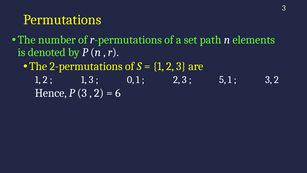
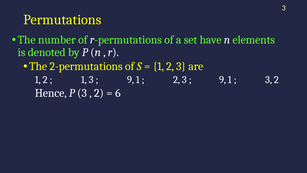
path: path -> have (211, 40)
0: 0 -> 9 (130, 80)
5: 5 -> 9 (223, 80)
